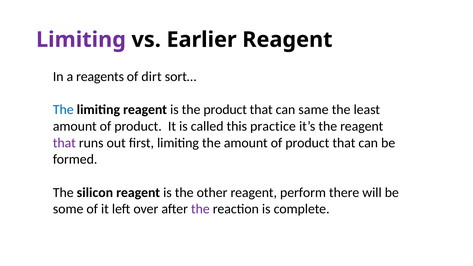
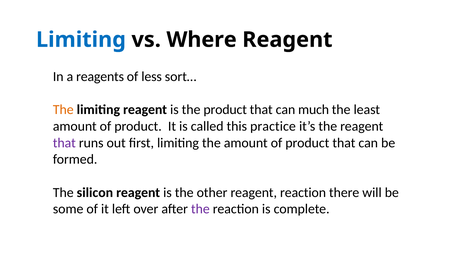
Limiting colour: purple -> blue (81, 40)
Earlier: Earlier -> Where (202, 40)
dirt: dirt -> less (152, 77)
The colour: blue -> orange (63, 110)
same: same -> much (314, 110)
reagent perform: perform -> reaction (303, 193)
